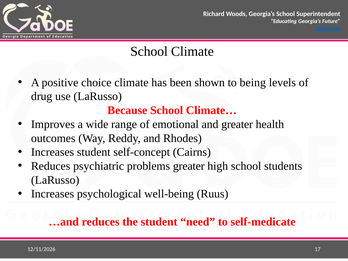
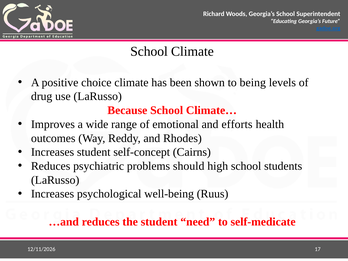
and greater: greater -> efforts (237, 124)
problems greater: greater -> should (189, 166)
